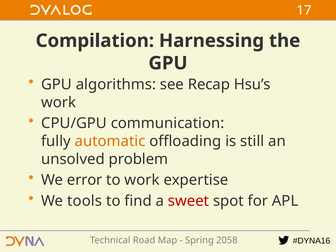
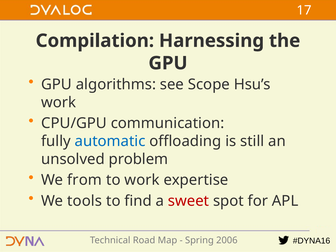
Recap: Recap -> Scope (209, 84)
automatic colour: orange -> blue (110, 141)
error: error -> from (85, 180)
2058: 2058 -> 2006 (227, 240)
